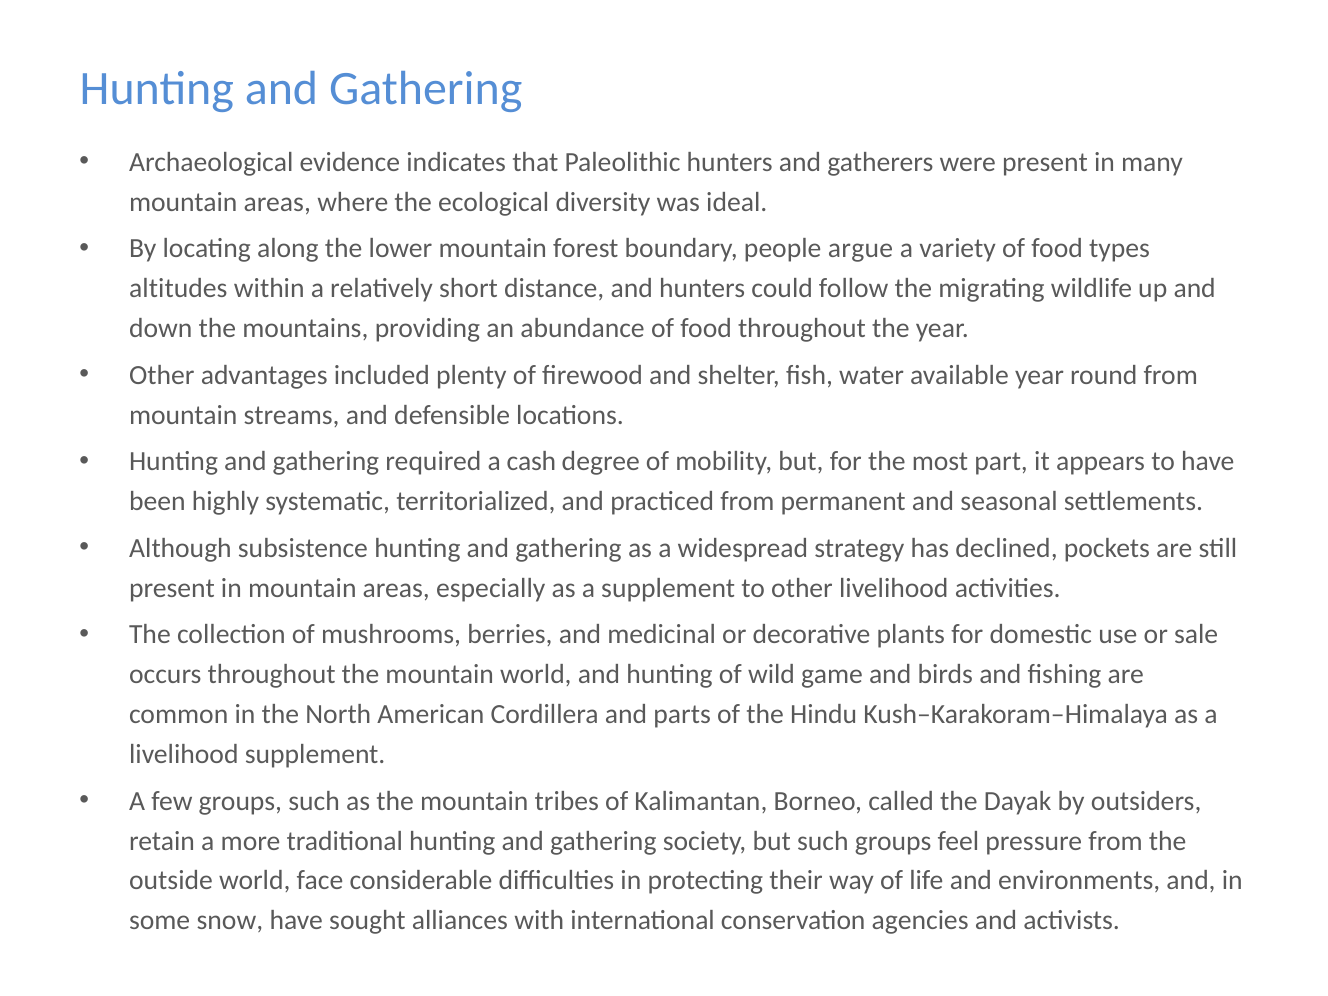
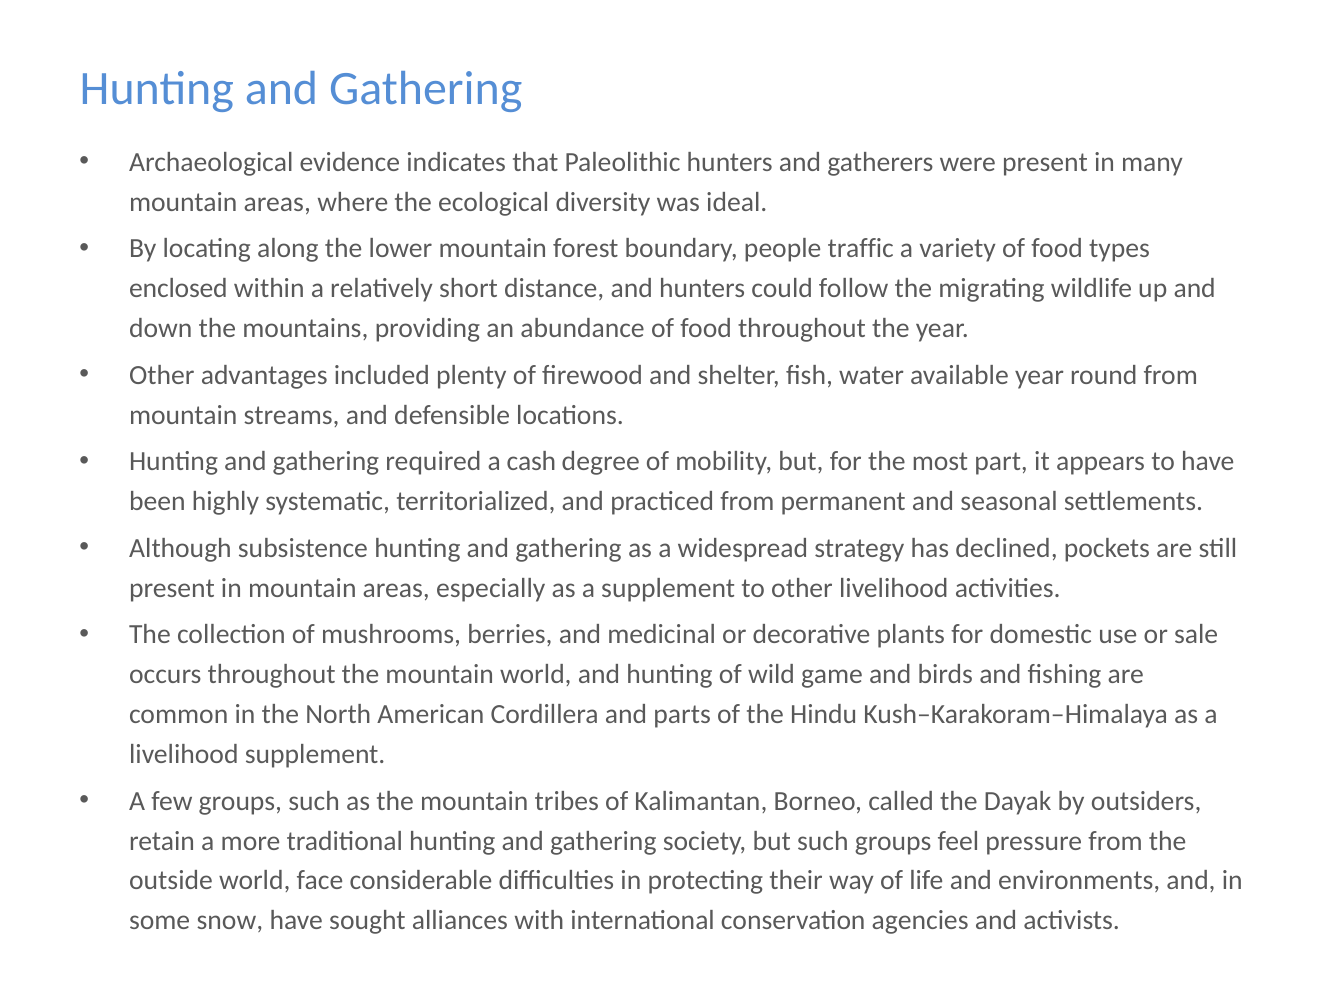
argue: argue -> traffic (861, 249)
altitudes: altitudes -> enclosed (178, 289)
